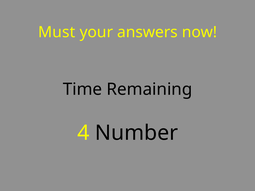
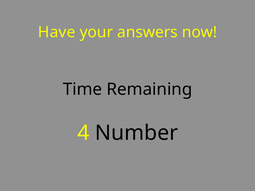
Must: Must -> Have (57, 32)
